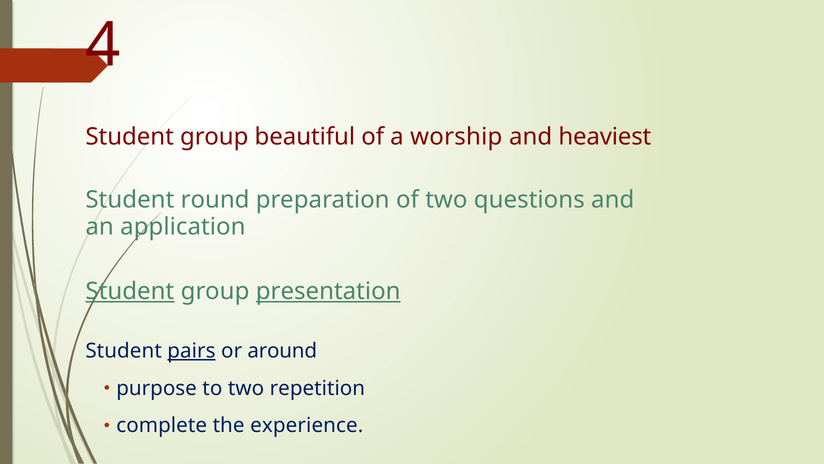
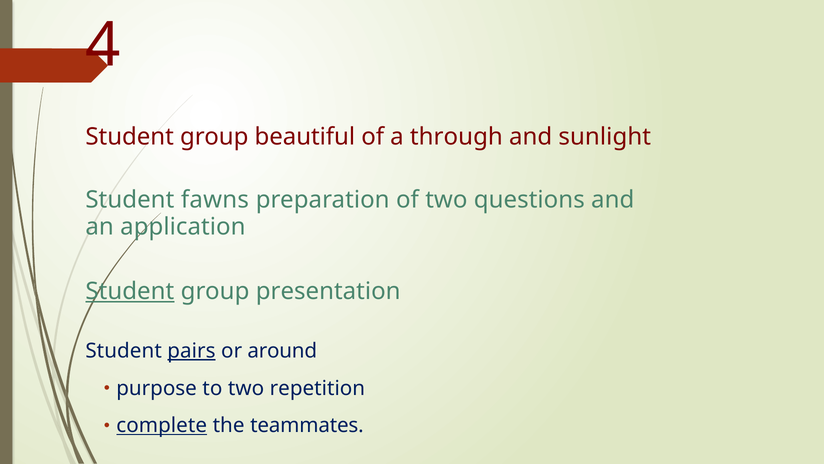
worship: worship -> through (456, 137)
heaviest: heaviest -> sunlight (605, 137)
round: round -> fawns (215, 199)
presentation underline: present -> none (328, 291)
complete underline: none -> present (162, 425)
experience: experience -> teammates (307, 425)
